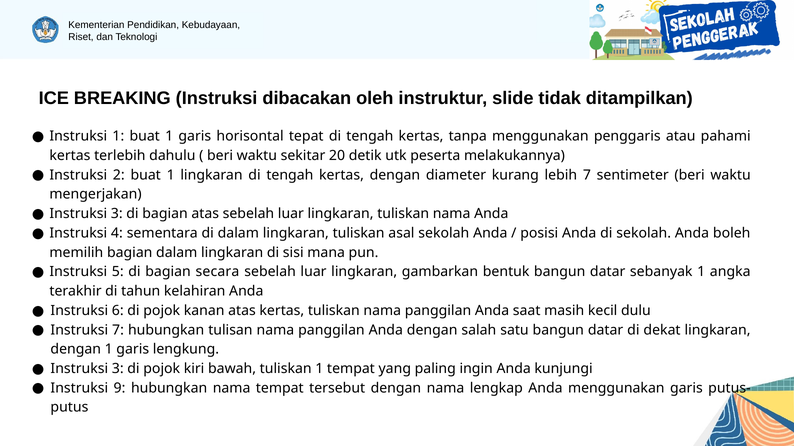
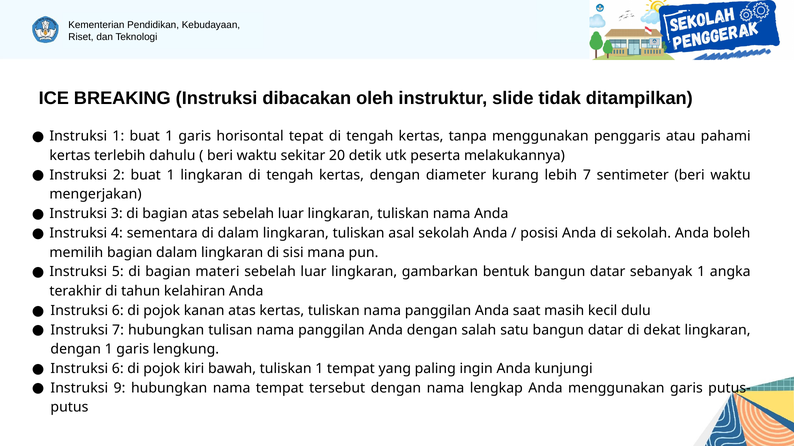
secara: secara -> materi (217, 272)
3: 3 -> 6 (118, 369)
